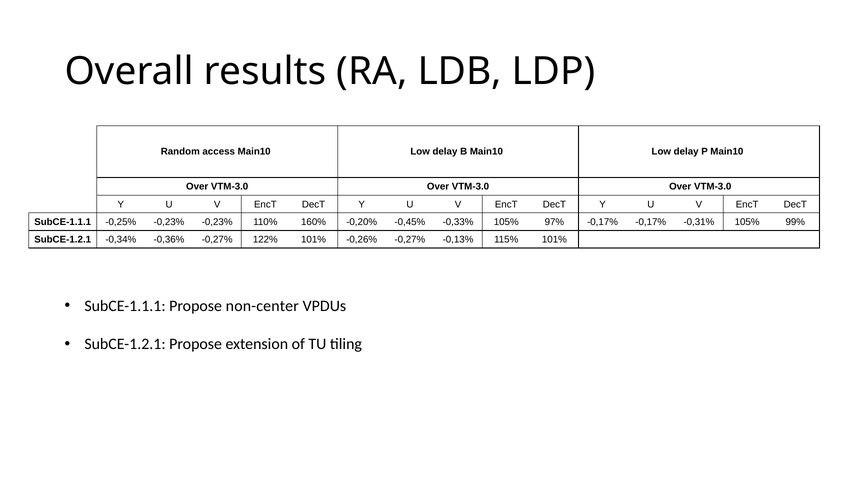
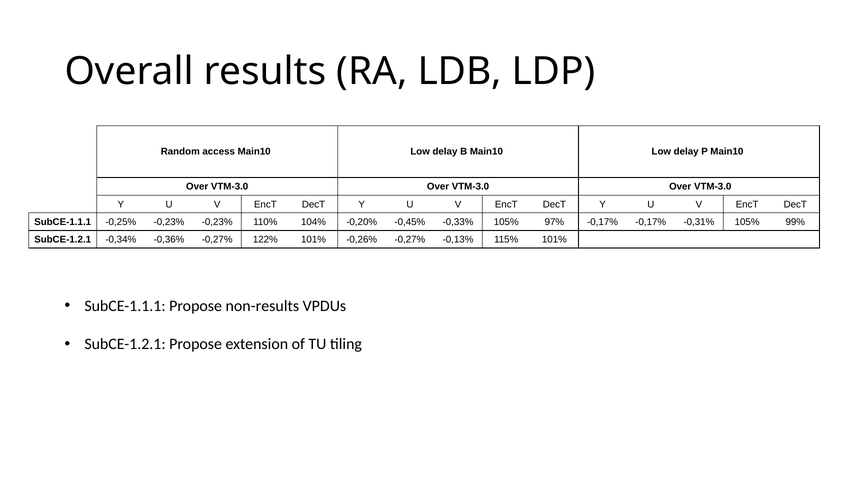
160%: 160% -> 104% (314, 222)
non-center: non-center -> non-results (262, 306)
